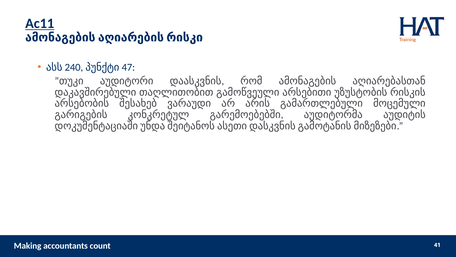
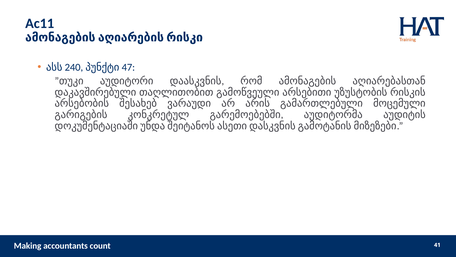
Ac11 underline: present -> none (40, 24)
